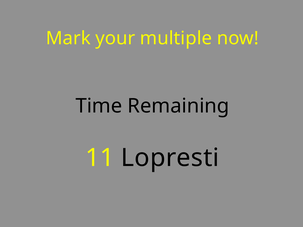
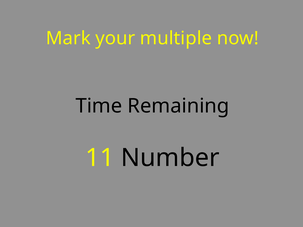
Lopresti: Lopresti -> Number (170, 158)
